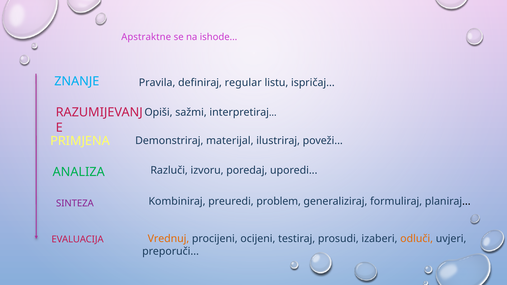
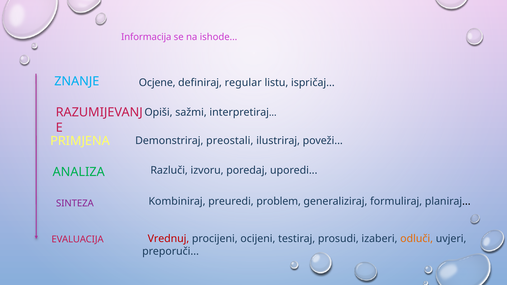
Apstraktne: Apstraktne -> Informacija (146, 37)
Pravila: Pravila -> Ocjene (157, 83)
materijal: materijal -> preostali (230, 141)
Vrednuj colour: orange -> red (168, 239)
